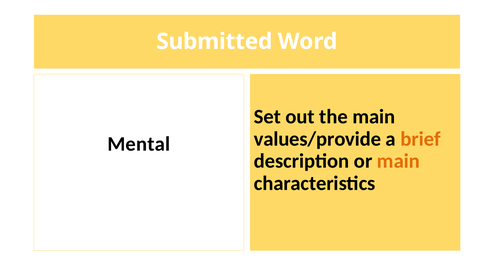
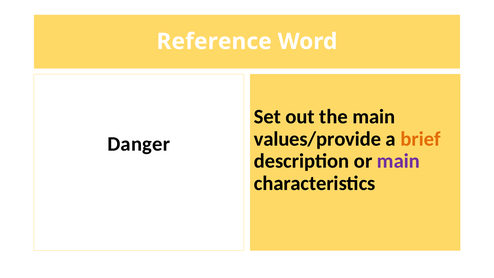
Submitted: Submitted -> Reference (214, 41)
Mental: Mental -> Danger (139, 144)
main colour: orange -> purple (398, 161)
